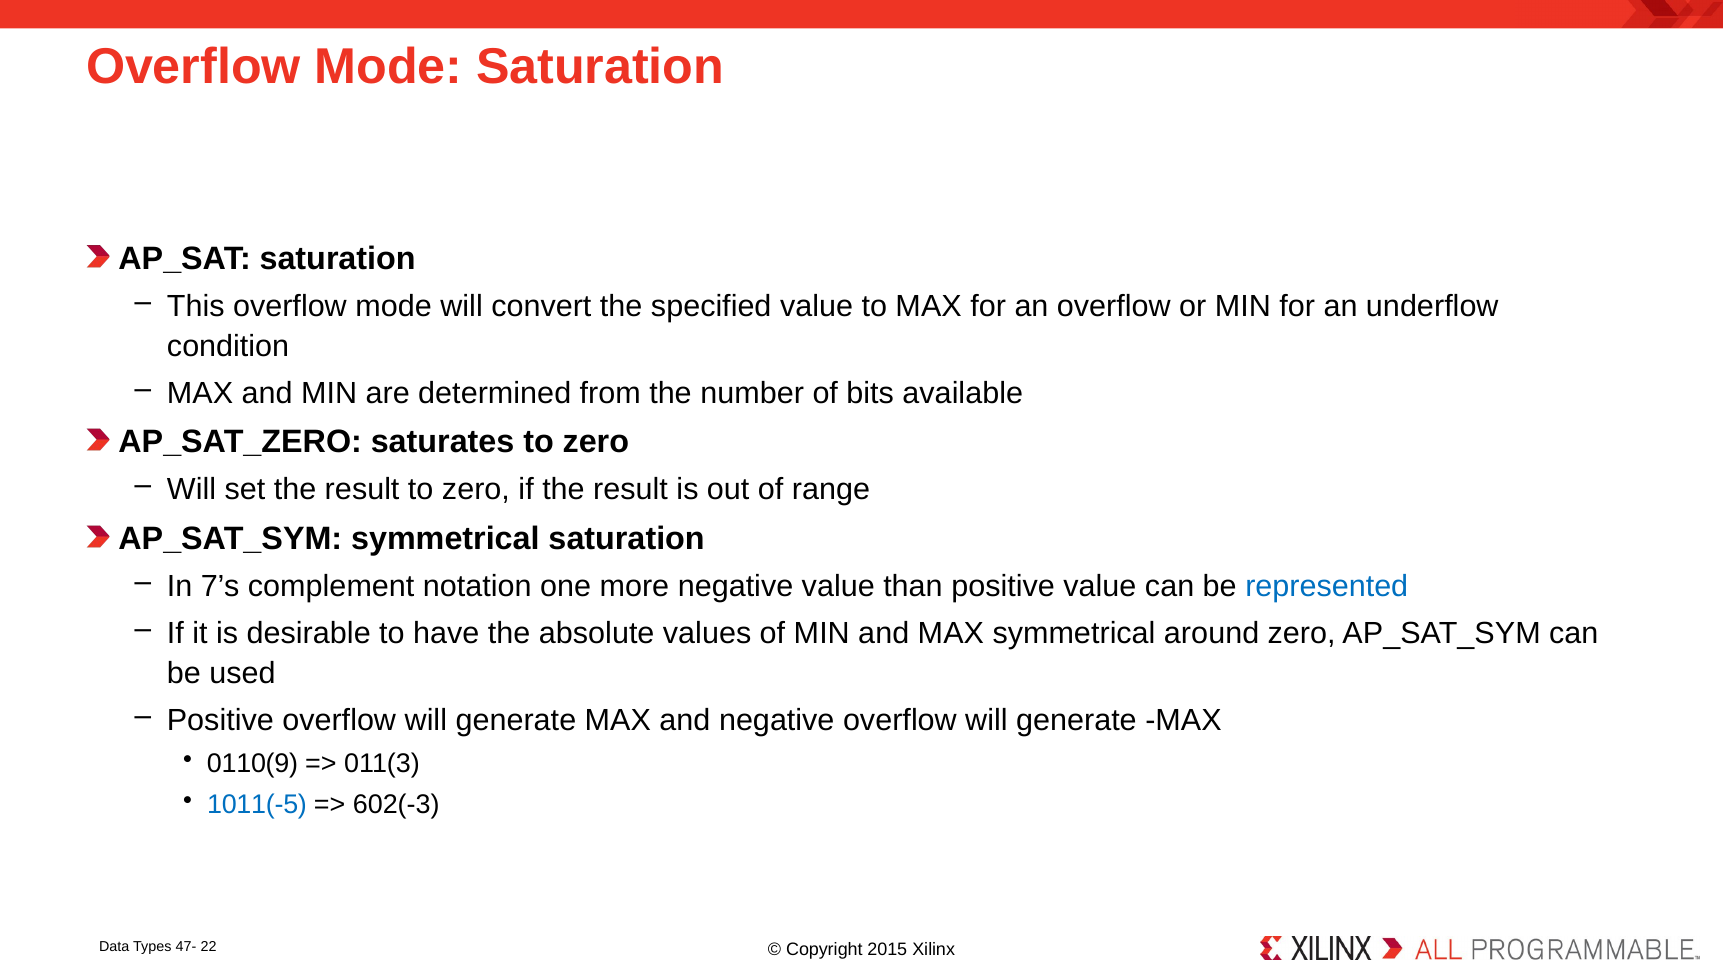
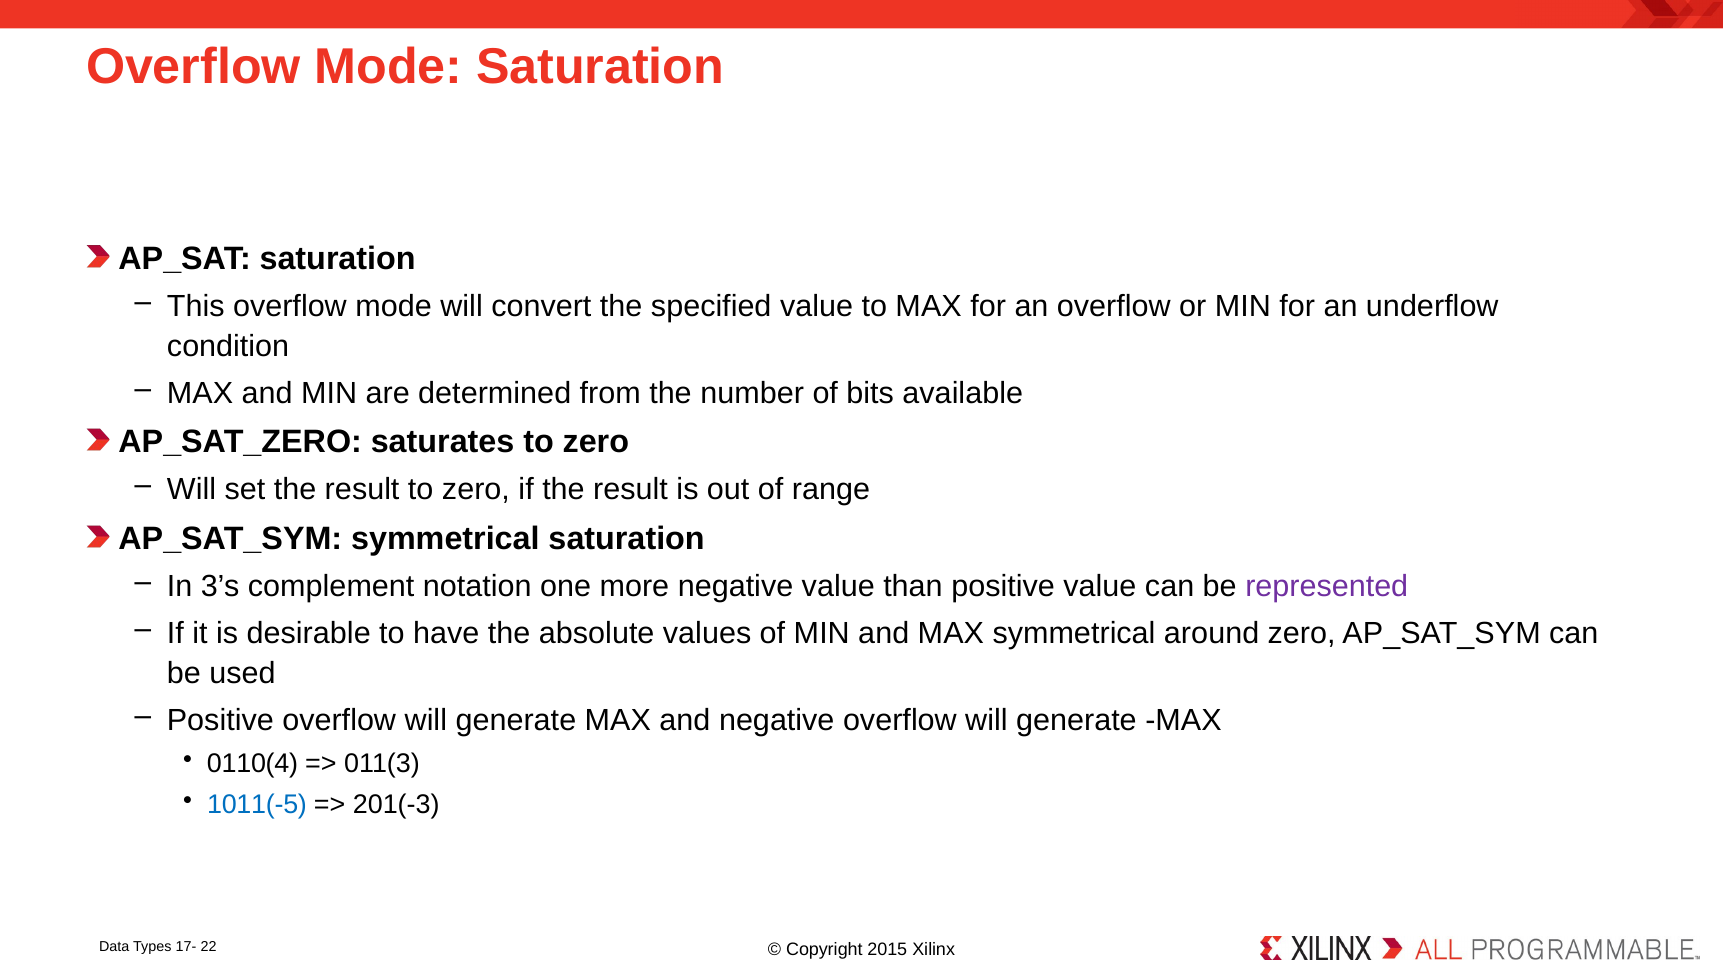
7’s: 7’s -> 3’s (220, 586)
represented colour: blue -> purple (1327, 586)
0110(9: 0110(9 -> 0110(4 (253, 763)
602(-3: 602(-3 -> 201(-3 (396, 804)
47-: 47- -> 17- (186, 946)
